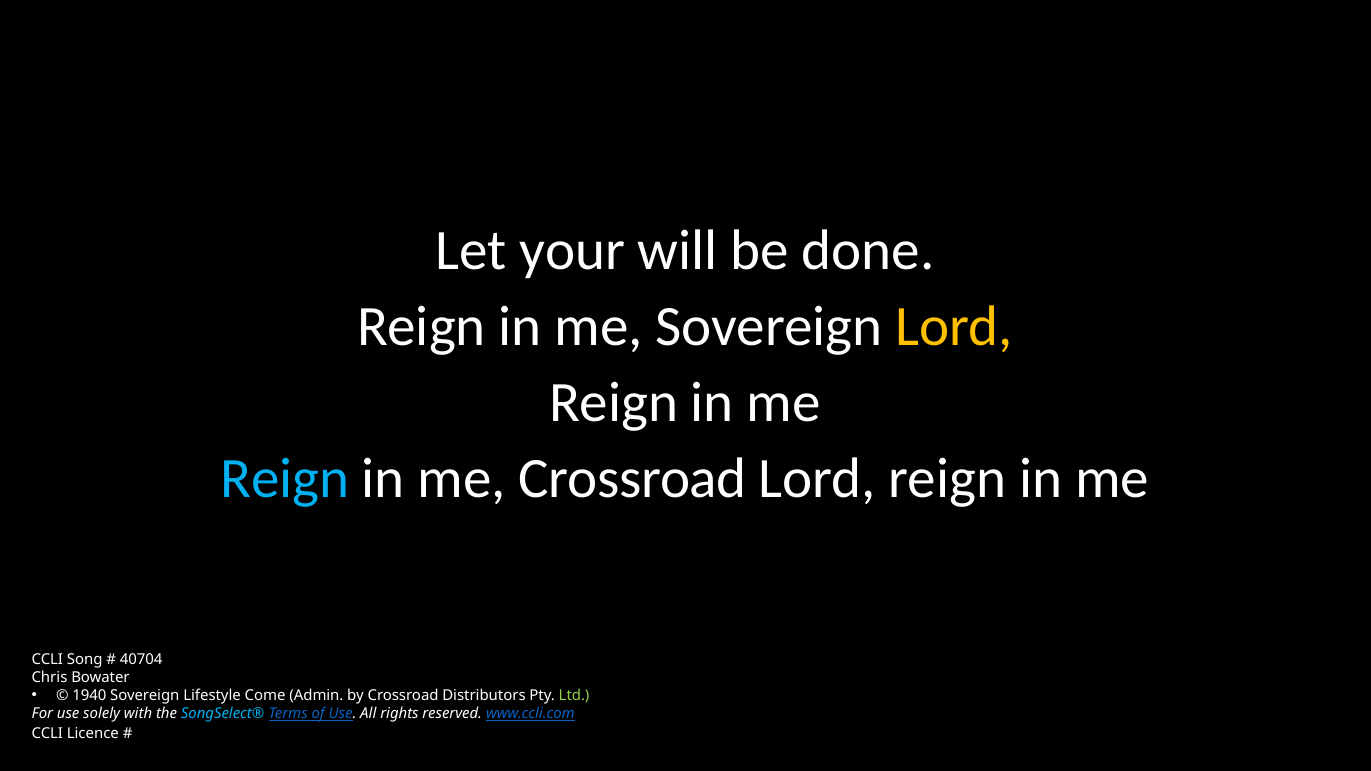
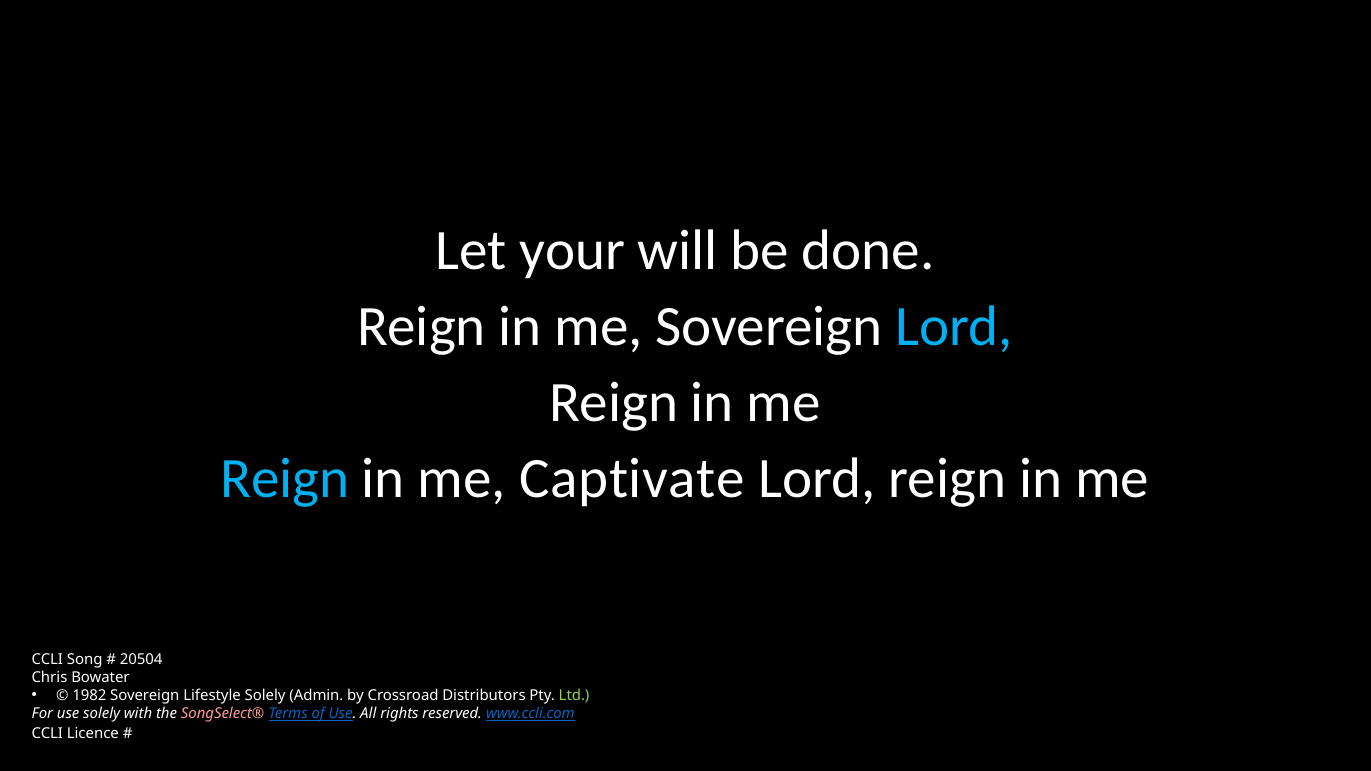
Lord colour: yellow -> light blue (954, 327)
me Crossroad: Crossroad -> Captivate (632, 479)
40704: 40704 -> 20504 (141, 660)
1940: 1940 -> 1982 (89, 696)
Lifestyle Come: Come -> Solely (265, 696)
SongSelect® colour: light blue -> pink (223, 714)
